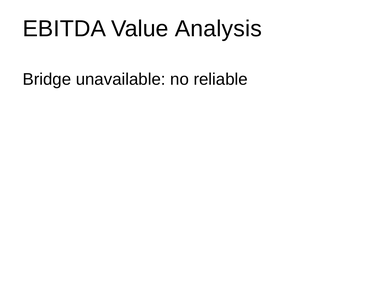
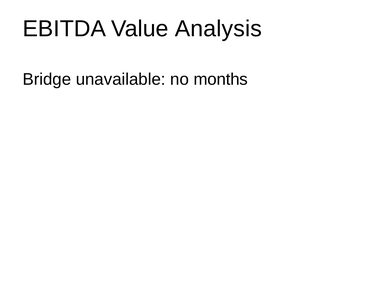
reliable: reliable -> months (221, 79)
